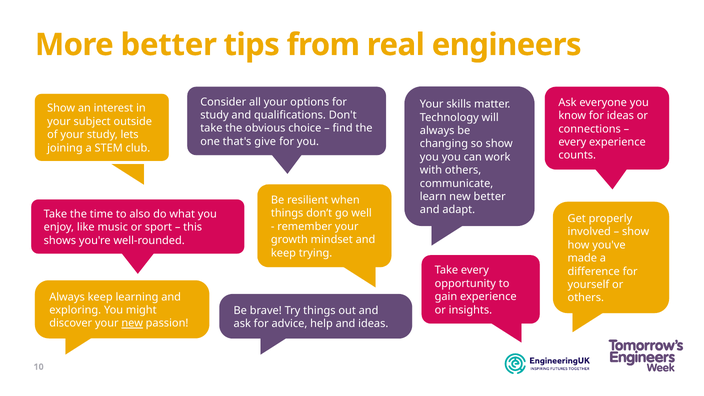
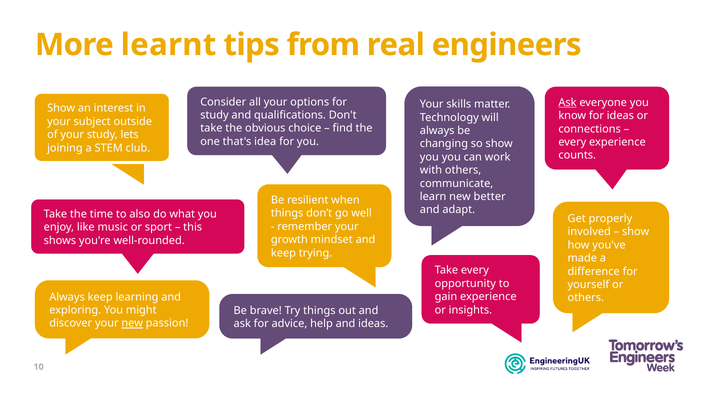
More better: better -> learnt (168, 45)
Ask underline: none -> present (567, 102)
give: give -> idea (265, 142)
